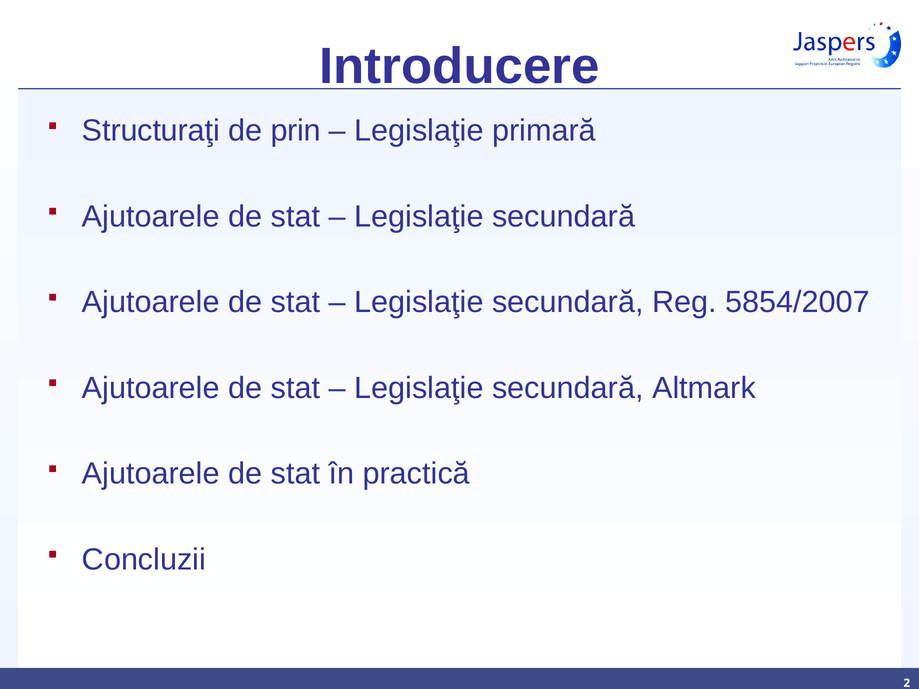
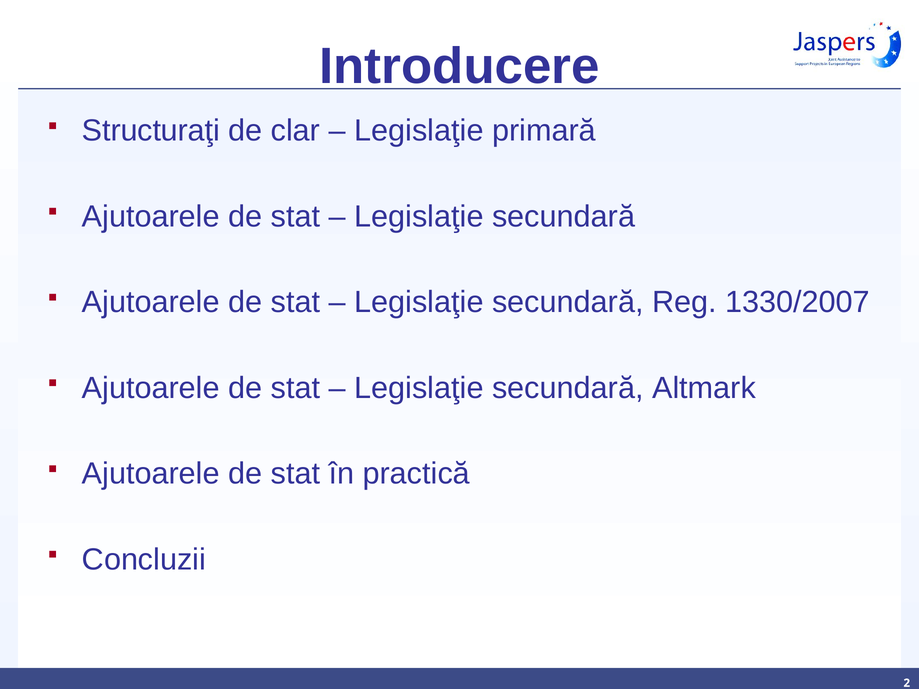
prin: prin -> clar (296, 131)
5854/2007: 5854/2007 -> 1330/2007 (798, 302)
